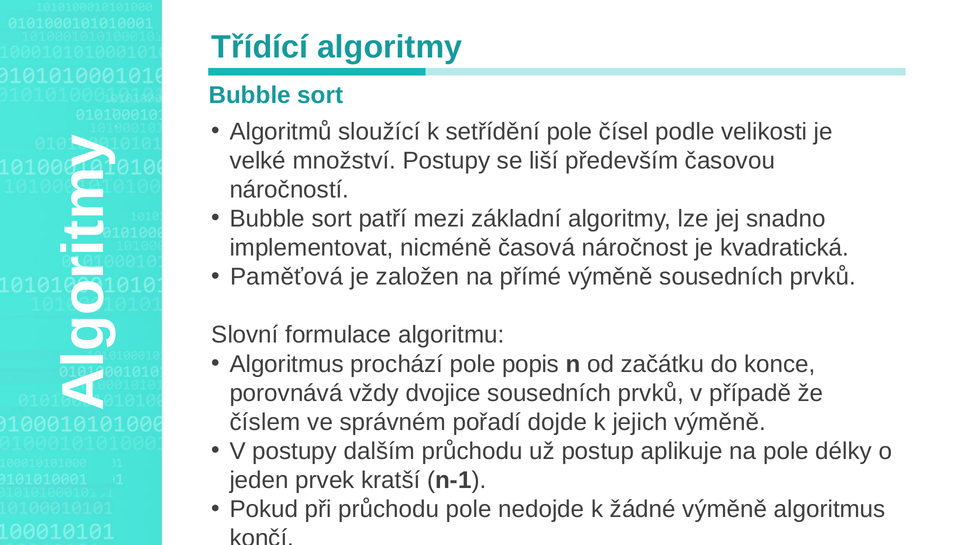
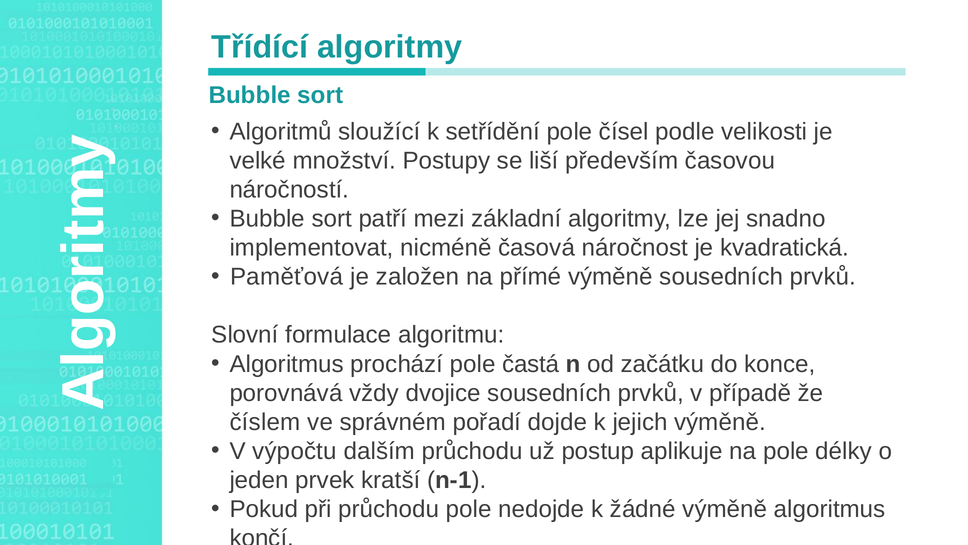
popis: popis -> častá (531, 364)
V postupy: postupy -> výpočtu (295, 451)
